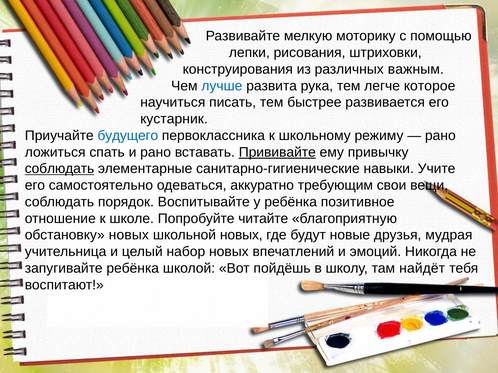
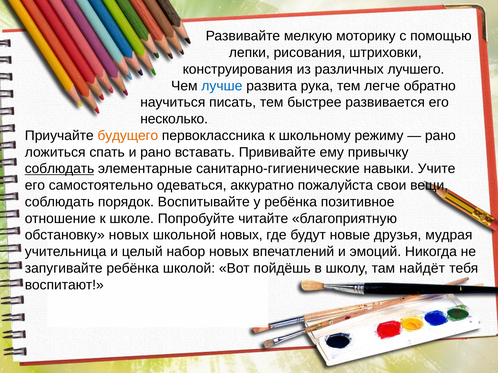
важным: важным -> лучшего (416, 69)
которое: которое -> обратно (430, 86)
кустарник: кустарник -> несколько (174, 119)
будущего colour: blue -> orange (128, 136)
Прививайте underline: present -> none (277, 152)
требующим: требующим -> пожалуйста (335, 186)
